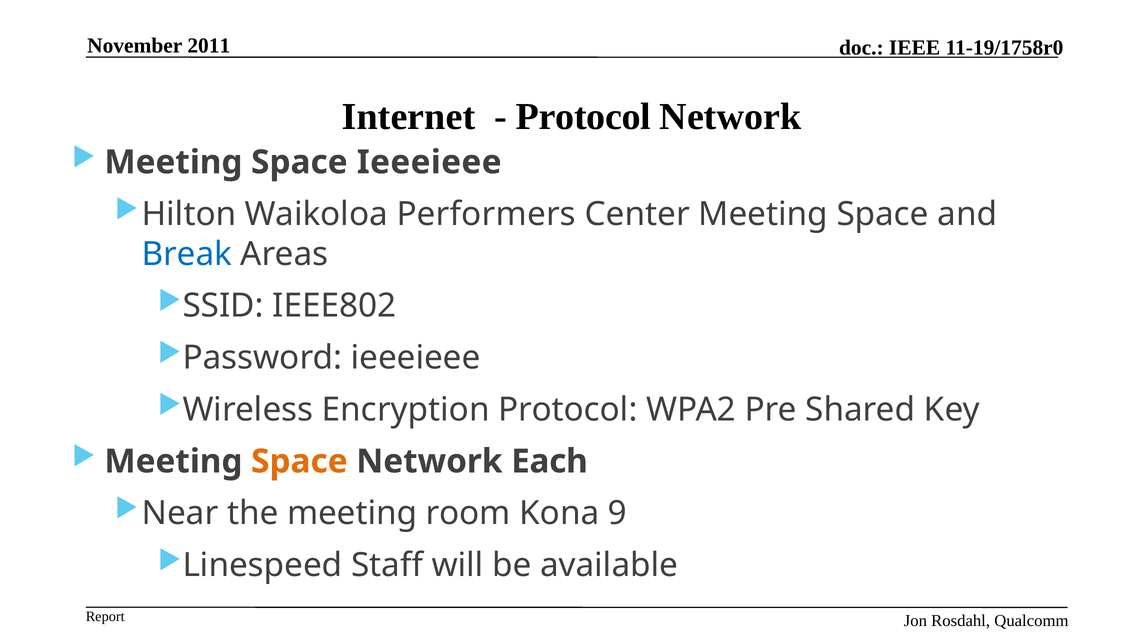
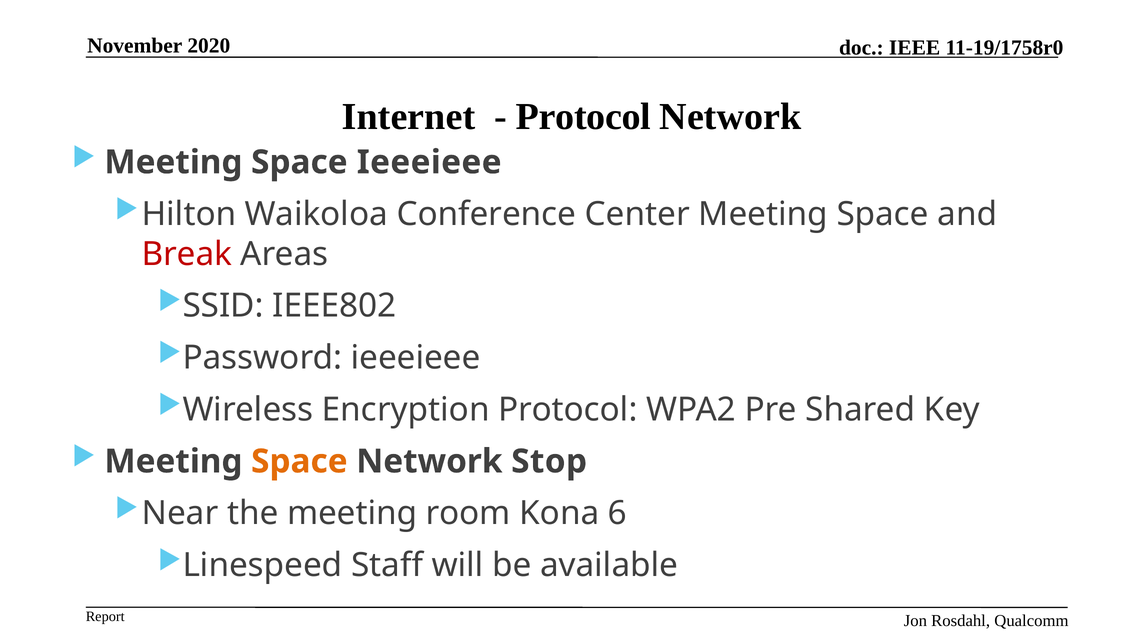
2011: 2011 -> 2020 (209, 45)
Performers: Performers -> Conference (486, 214)
Break colour: blue -> red (187, 254)
Each: Each -> Stop (549, 462)
9: 9 -> 6 (618, 514)
